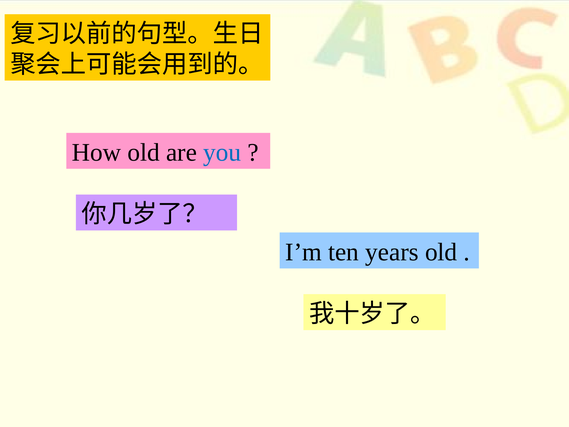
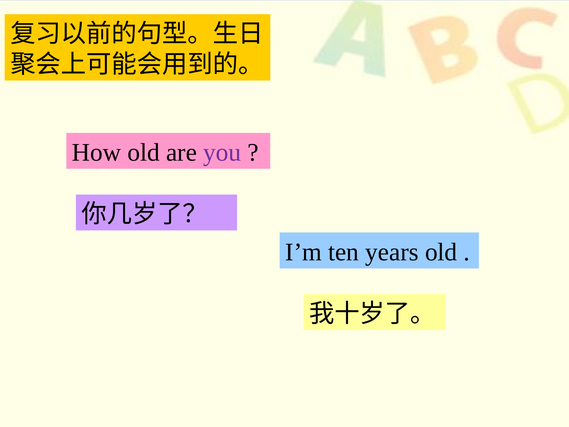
you colour: blue -> purple (222, 153)
